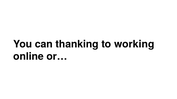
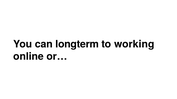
thanking: thanking -> longterm (77, 44)
